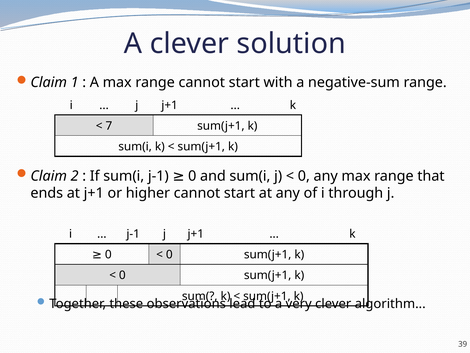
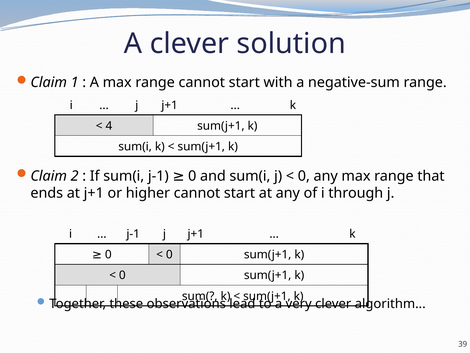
7: 7 -> 4 (109, 126)
